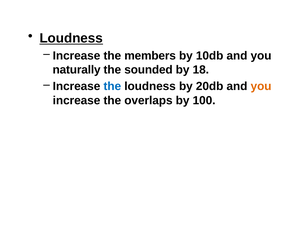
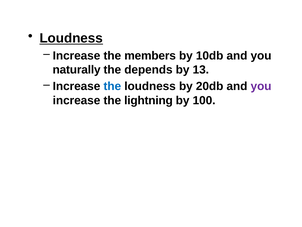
sounded: sounded -> depends (148, 70)
18: 18 -> 13 (201, 70)
you colour: orange -> purple (261, 86)
overlaps: overlaps -> lightning (148, 100)
